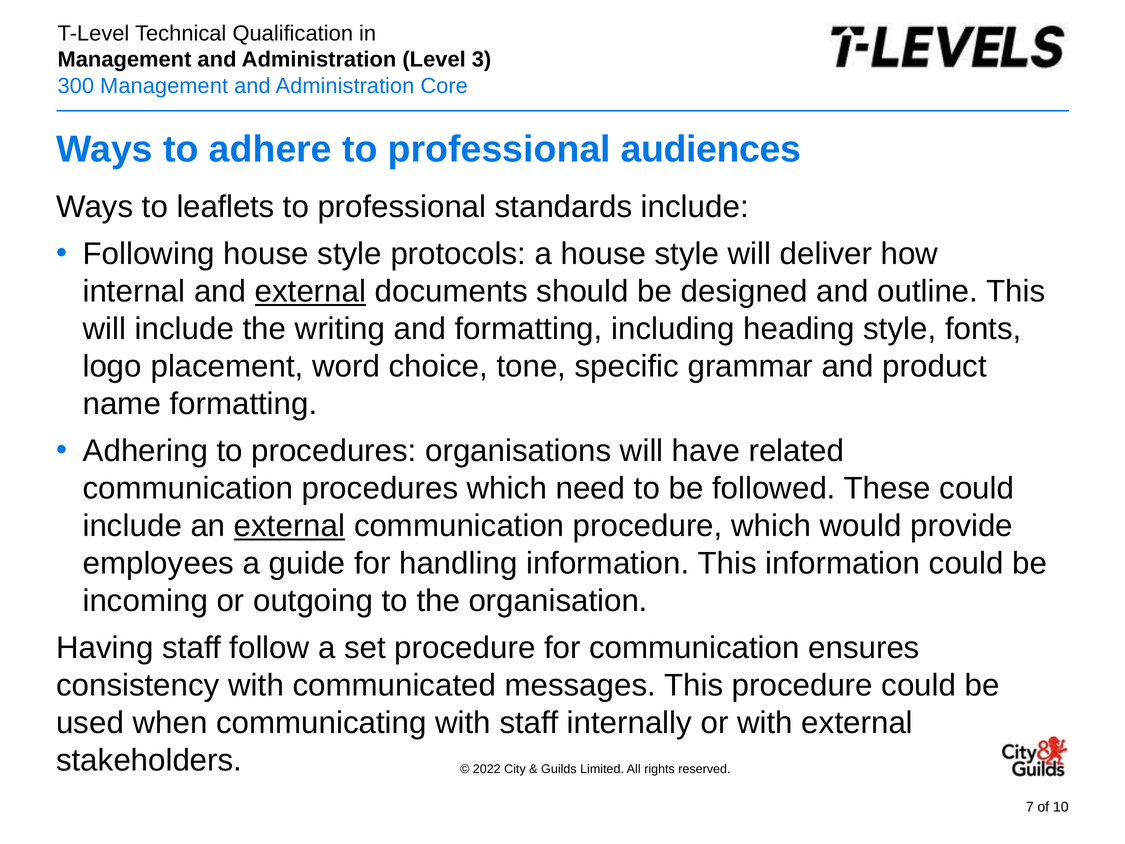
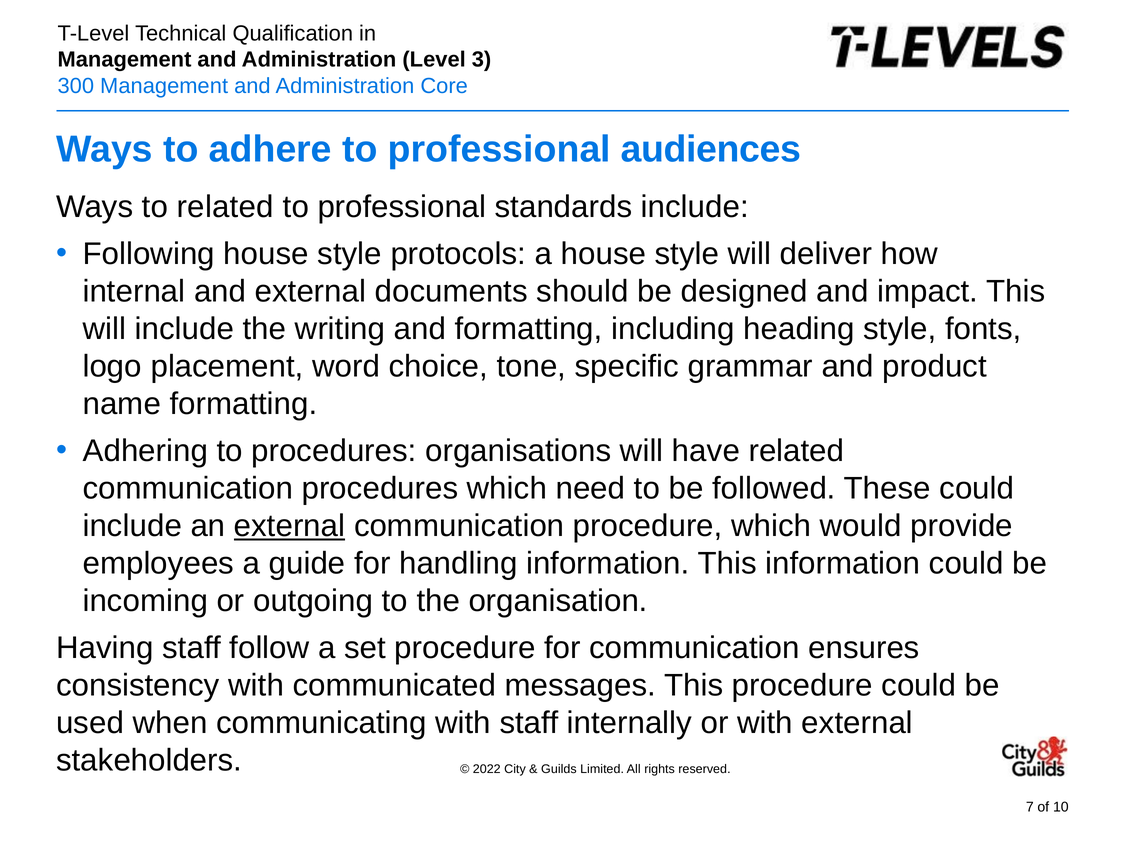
to leaflets: leaflets -> related (225, 207)
external underline: present -> none (311, 291)
outline: outline -> impact (928, 291)
